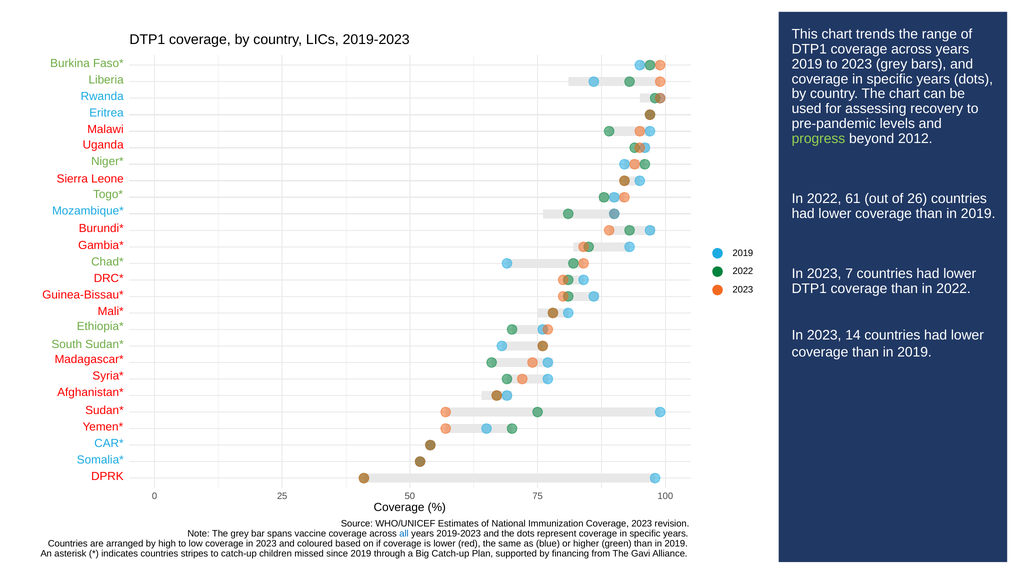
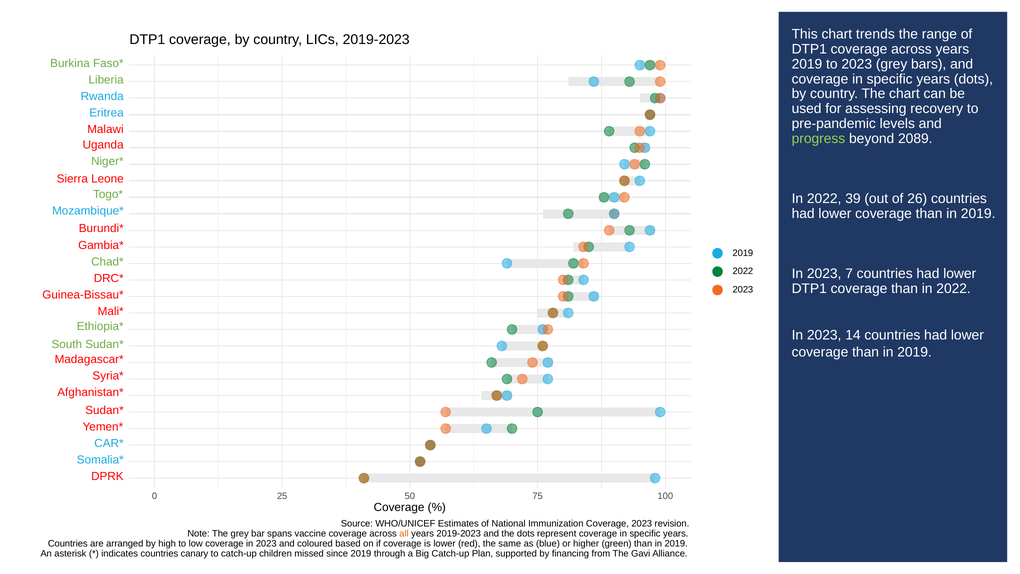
2012: 2012 -> 2089 (915, 139)
61: 61 -> 39 (853, 199)
all colour: blue -> orange (404, 533)
stripes: stripes -> canary (195, 554)
